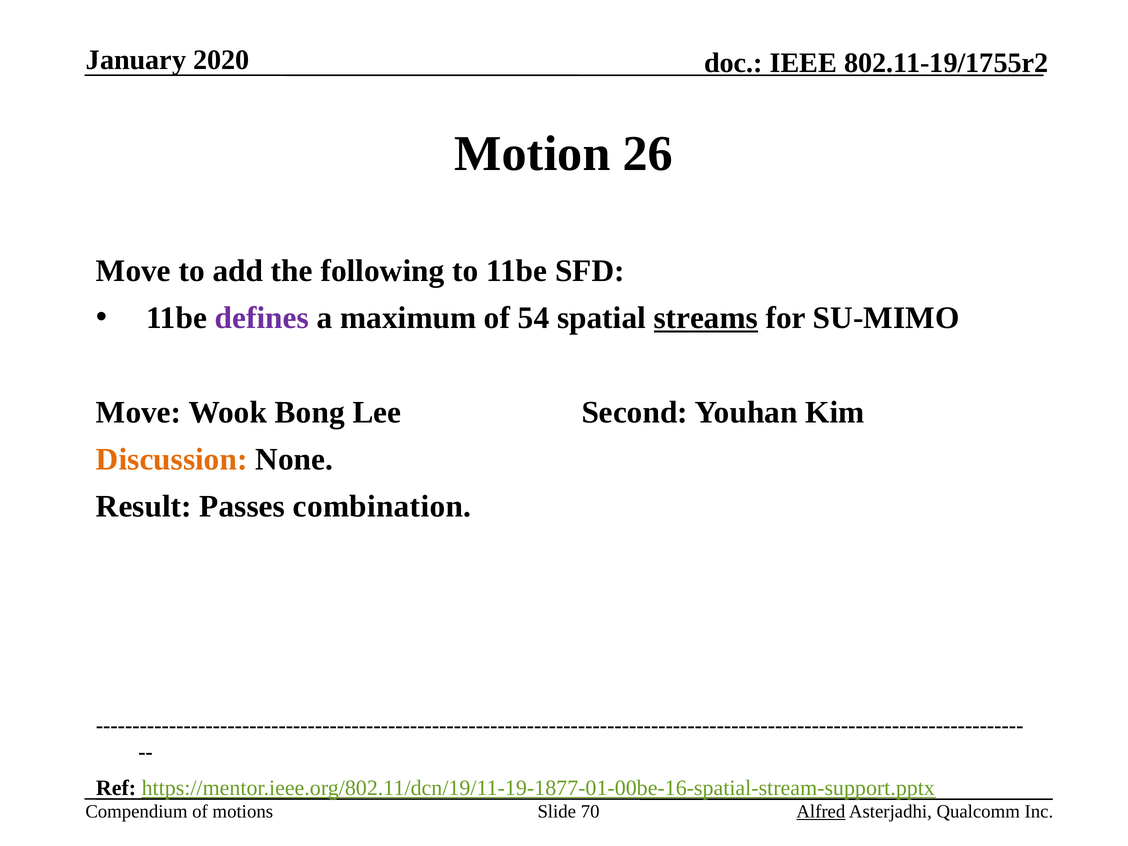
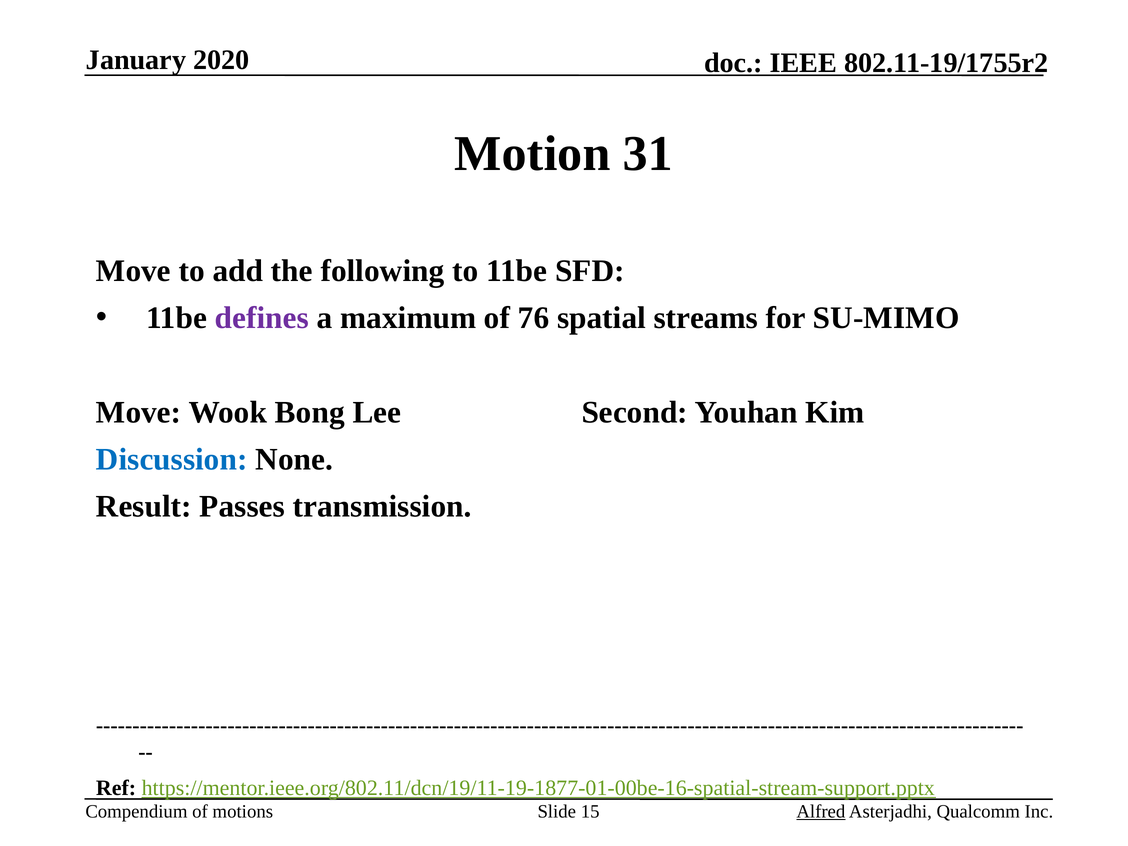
26: 26 -> 31 (648, 154)
54: 54 -> 76 (534, 318)
streams underline: present -> none (706, 318)
Discussion colour: orange -> blue (172, 459)
combination: combination -> transmission (382, 506)
70: 70 -> 15 (590, 811)
